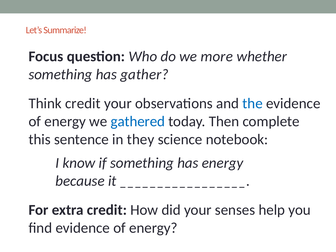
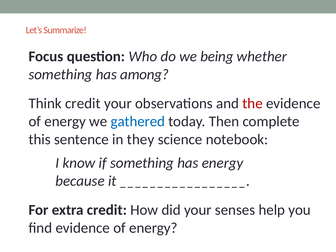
more: more -> being (217, 56)
gather: gather -> among (145, 74)
the colour: blue -> red (253, 104)
